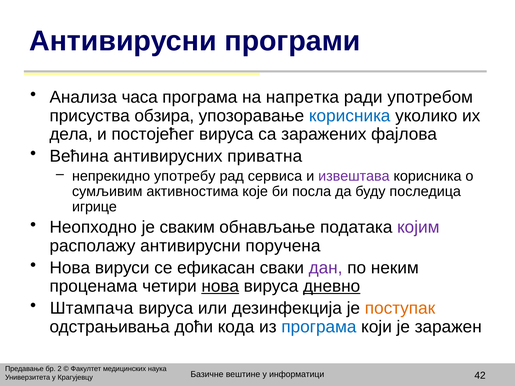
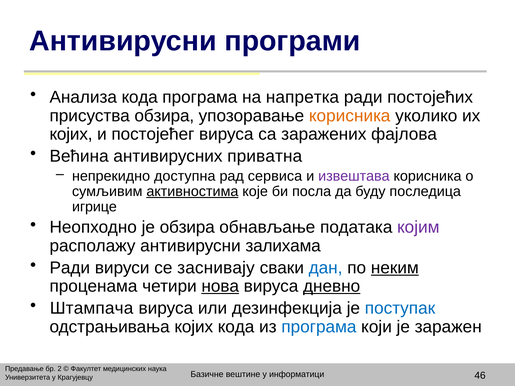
Анализа часа: часа -> кoда (140, 97)
употребом: употребом -> постојећих (430, 97)
корисника colour: blue -> orange (350, 116)
дела: дела -> којих (71, 134)
употребу: употребу -> доступна (185, 176)
активностима underline: none -> present (192, 192)
је сваким: сваким -> обзира (187, 227)
поручена: поручена -> залихама (283, 246)
Нова: Нова -> Ради (70, 268)
ефикасан: ефикасан -> заснивају (216, 268)
дан colour: purple -> blue (326, 268)
неким underline: none -> present (395, 268)
поступак colour: orange -> blue (400, 308)
одстрањивања доћи: доћи -> којих (194, 327)
42: 42 -> 46 (480, 376)
